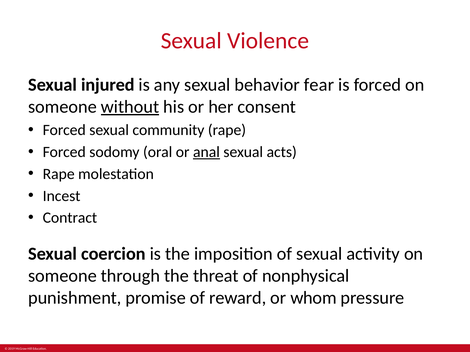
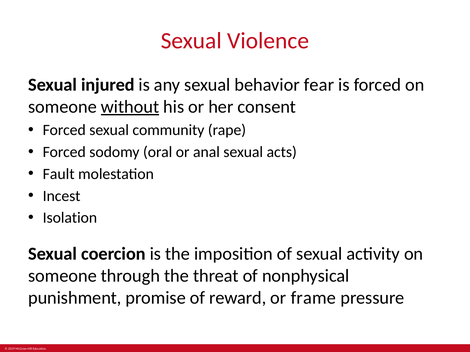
anal underline: present -> none (206, 152)
Rape: Rape -> Fault (59, 174)
Contract: Contract -> Isolation (70, 218)
whom: whom -> frame (313, 298)
